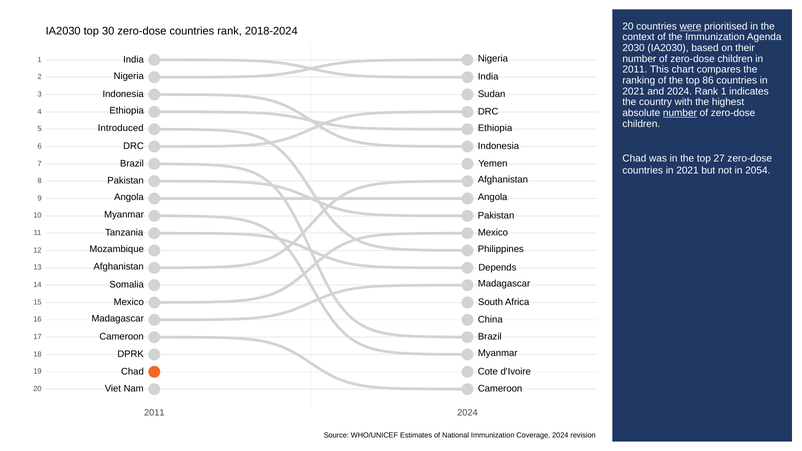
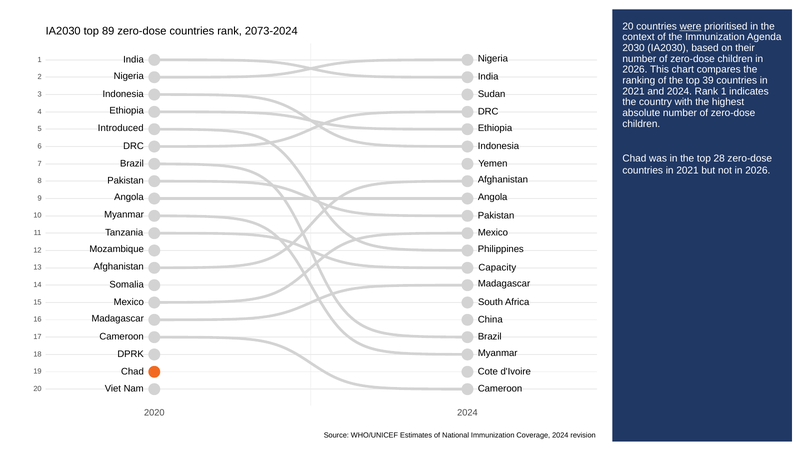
30: 30 -> 89 (108, 31)
2018-2024: 2018-2024 -> 2073-2024 (271, 31)
2011: 2011 -> 2026 (635, 70)
86: 86 -> 39 (708, 80)
number underline: present -> none (680, 113)
27: 27 -> 28 (719, 159)
not in 2054: 2054 -> 2026 (758, 171)
Depends: Depends -> Capacity (497, 268)
2011: 2011 -> 2020 (154, 413)
